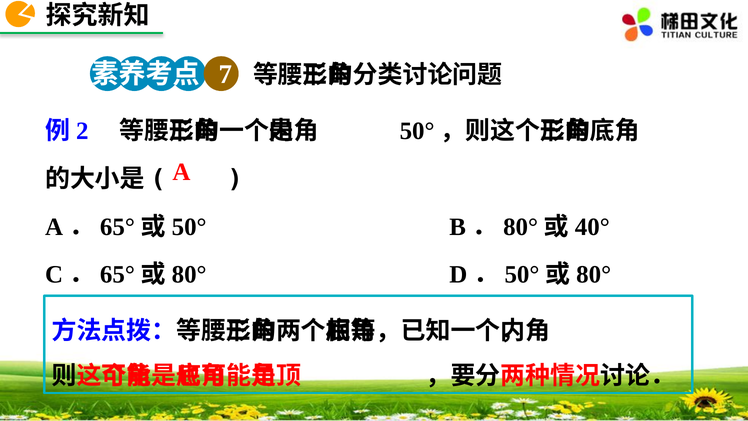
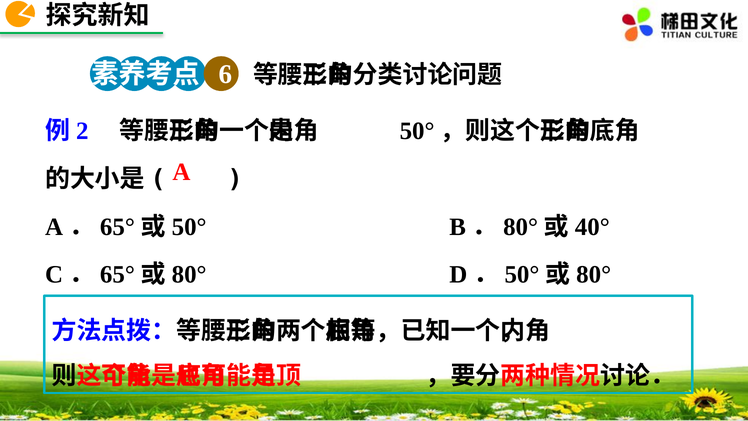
7: 7 -> 6 (225, 74)
